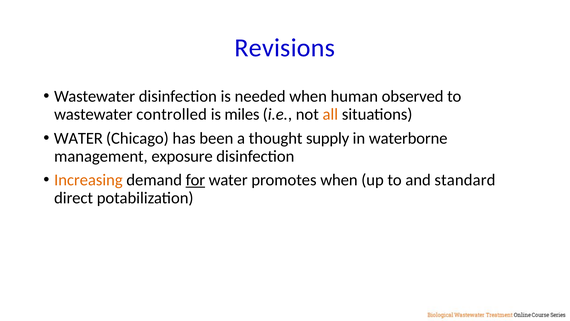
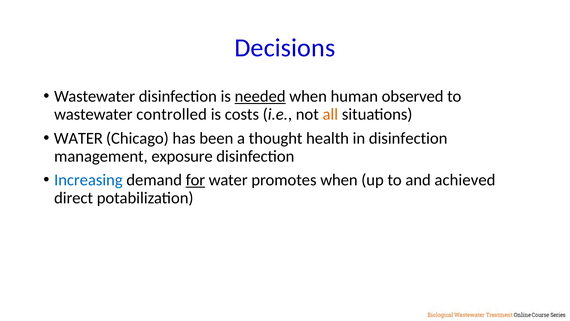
Revisions: Revisions -> Decisions (285, 48)
needed underline: none -> present (260, 96)
miles: miles -> costs (242, 114)
supply: supply -> health (328, 138)
in waterborne: waterborne -> disinfection (408, 138)
Increasing colour: orange -> blue (88, 180)
standard: standard -> achieved (465, 180)
